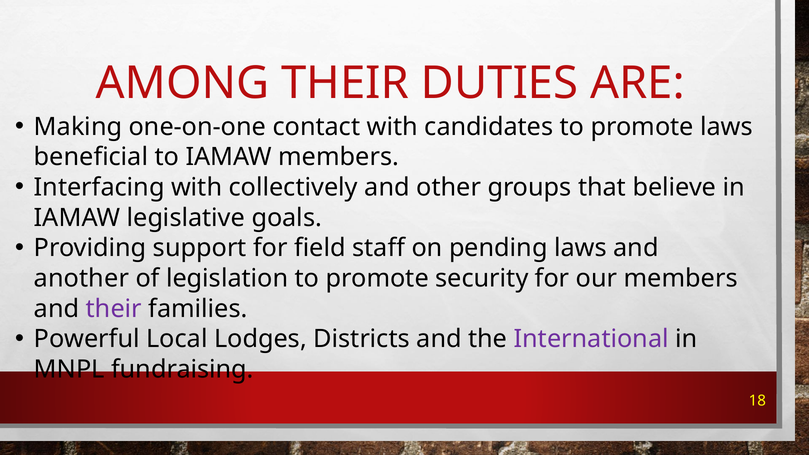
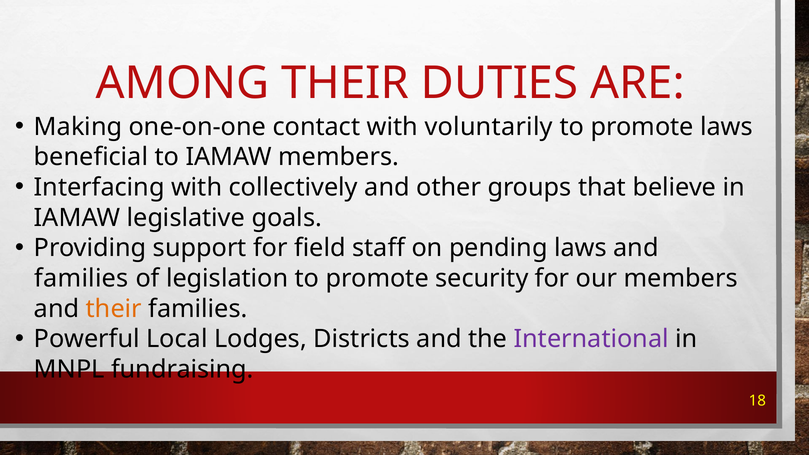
candidates: candidates -> voluntarily (489, 127)
another: another -> families (81, 279)
their colour: purple -> orange (114, 309)
